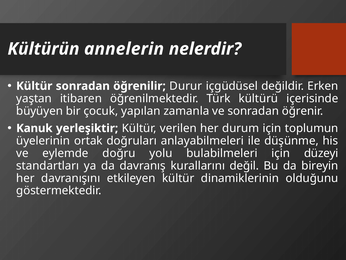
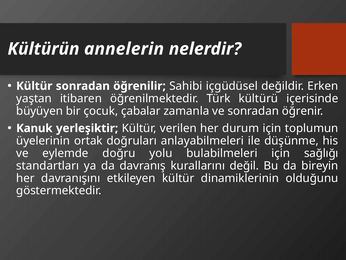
Durur: Durur -> Sahibi (186, 86)
yapılan: yapılan -> çabalar (141, 111)
düzeyi: düzeyi -> sağlığı (321, 153)
